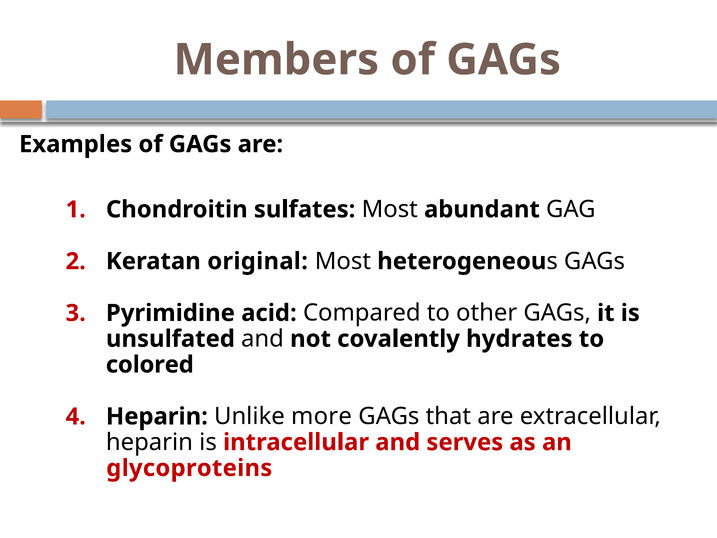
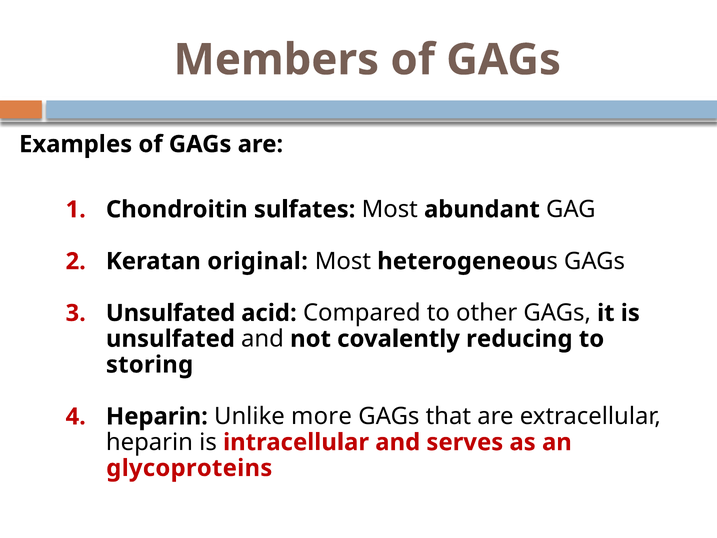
Pyrimidine: Pyrimidine -> Unsulfated (171, 313)
hydrates: hydrates -> reducing (519, 339)
colored: colored -> storing (150, 365)
